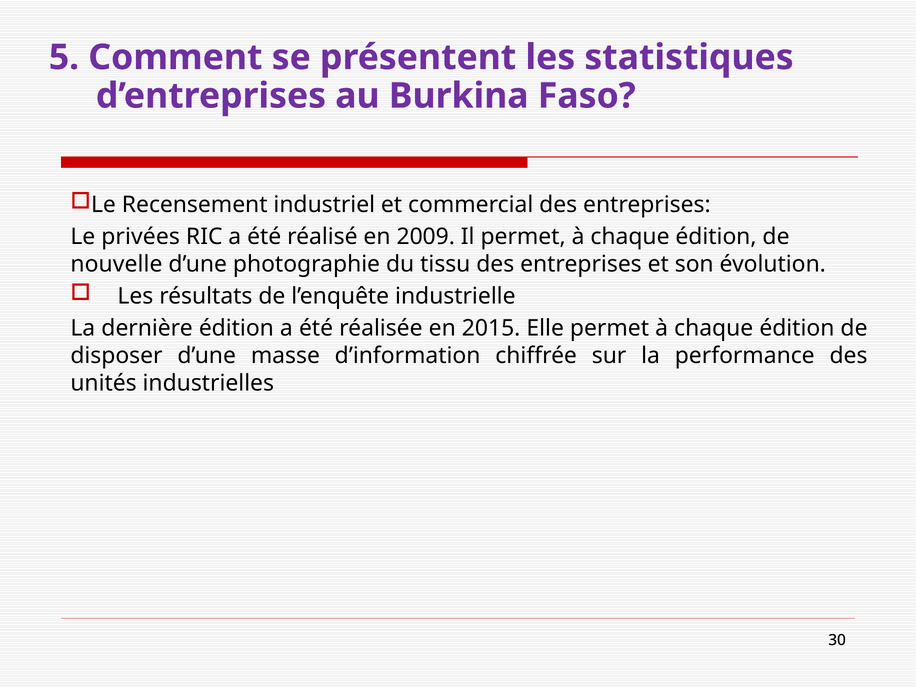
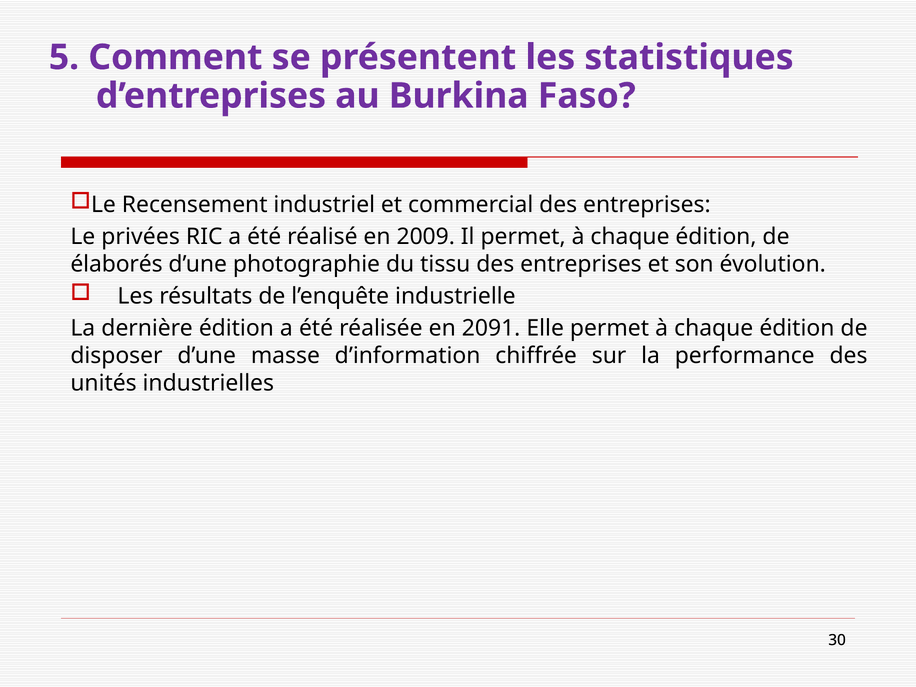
nouvelle: nouvelle -> élaborés (117, 264)
2015: 2015 -> 2091 (491, 328)
